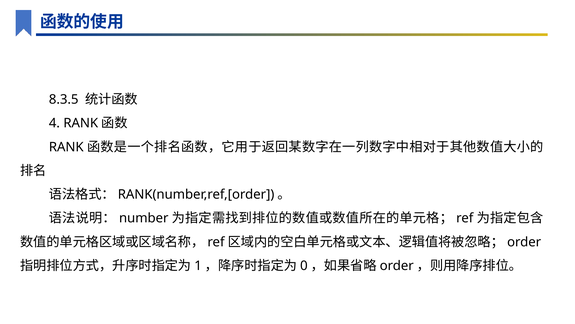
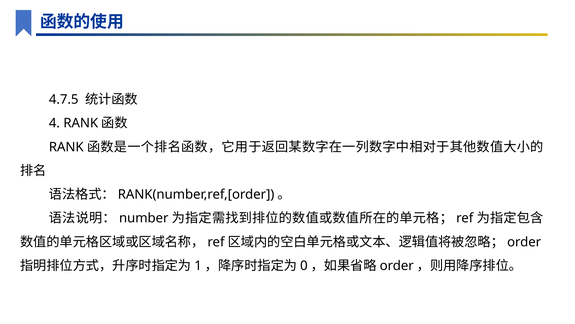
8.3.5: 8.3.5 -> 4.7.5 (64, 99)
